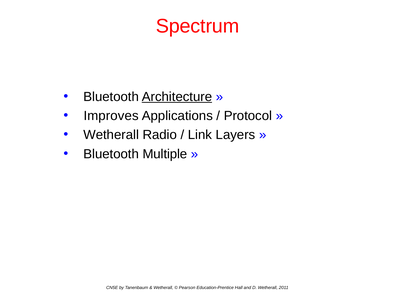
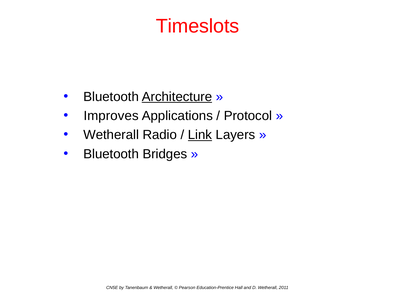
Spectrum: Spectrum -> Timeslots (198, 26)
Link underline: none -> present (200, 135)
Multiple: Multiple -> Bridges (165, 154)
